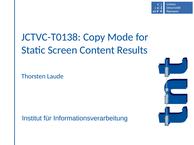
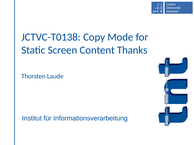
Results: Results -> Thanks (132, 50)
